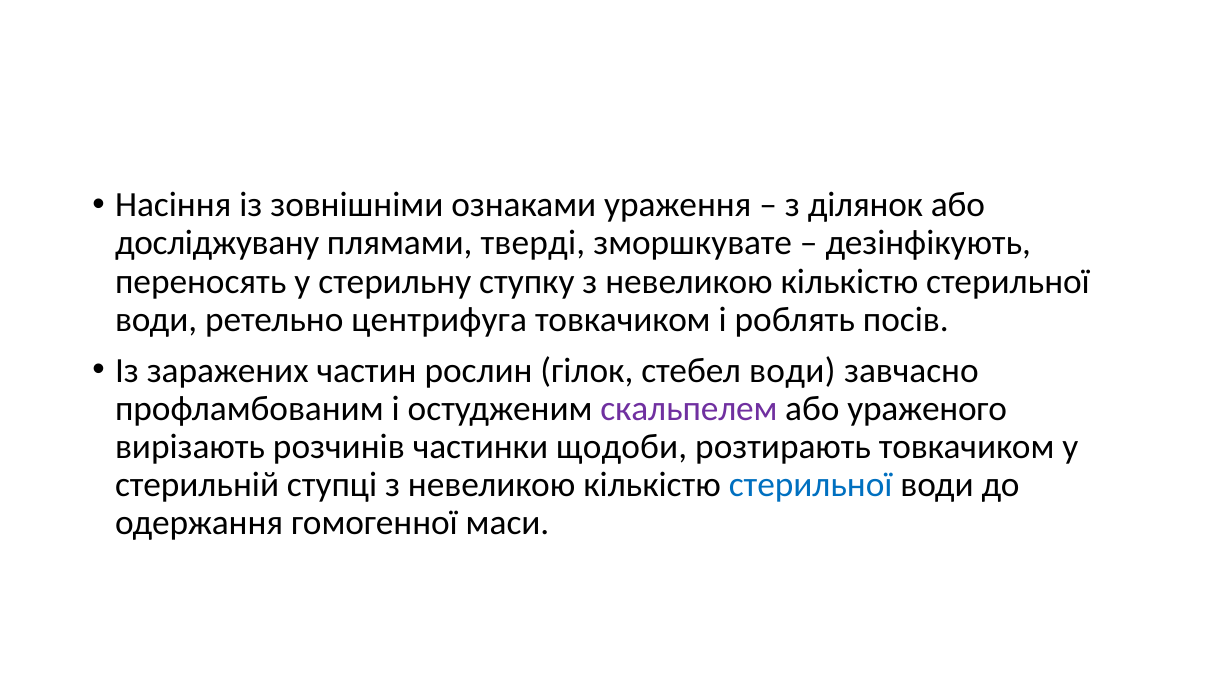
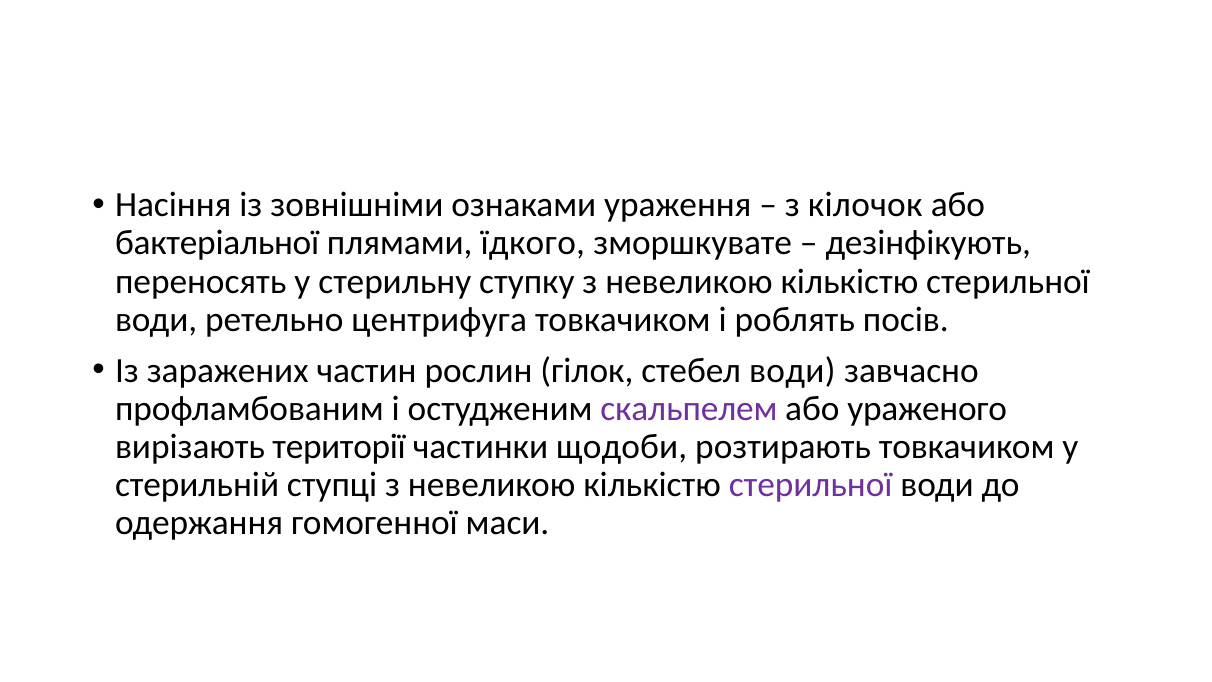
ділянок: ділянок -> кілочок (865, 205)
досліджувану: досліджувану -> бактеріальної (217, 243)
тверді: тверді -> їдкого (533, 243)
розчинів: розчинів -> території (339, 447)
стерильної colour: blue -> purple (811, 485)
